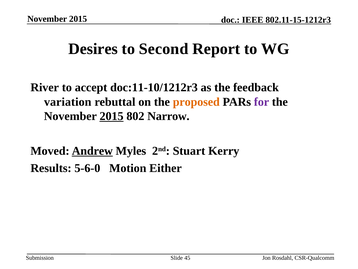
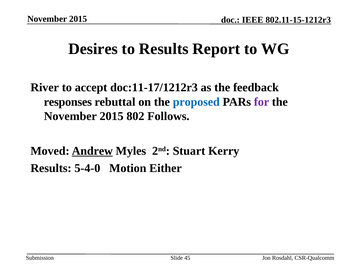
to Second: Second -> Results (164, 49)
doc:11-10/1212r3: doc:11-10/1212r3 -> doc:11-17/1212r3 (154, 87)
variation: variation -> responses (68, 102)
proposed colour: orange -> blue (196, 102)
2015 underline: present -> none (112, 116)
Narrow: Narrow -> Follows (168, 116)
5-6-0: 5-6-0 -> 5-4-0 (87, 168)
